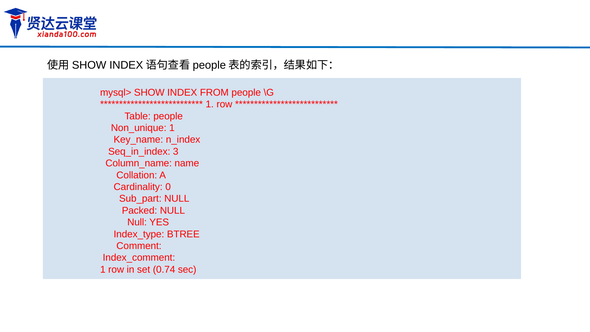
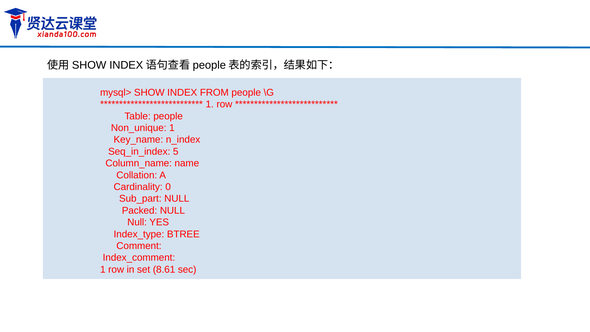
3: 3 -> 5 (176, 151)
0.74: 0.74 -> 8.61 (164, 269)
